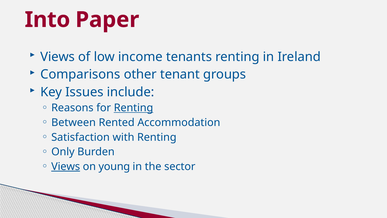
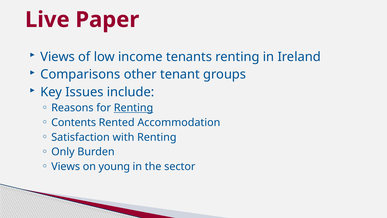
Into: Into -> Live (47, 20)
Between: Between -> Contents (74, 122)
Views underline: present -> none (66, 166)
